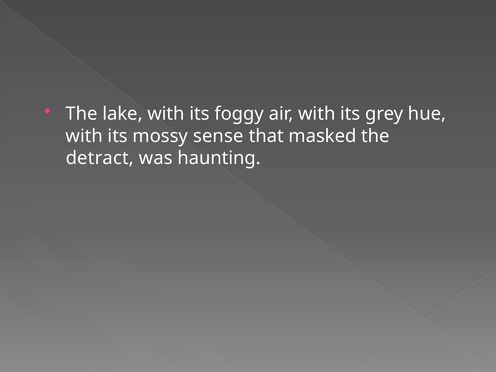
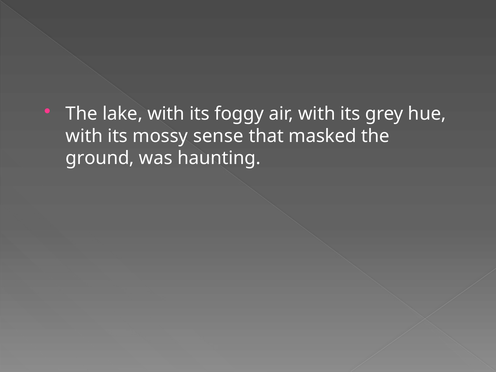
detract: detract -> ground (100, 158)
